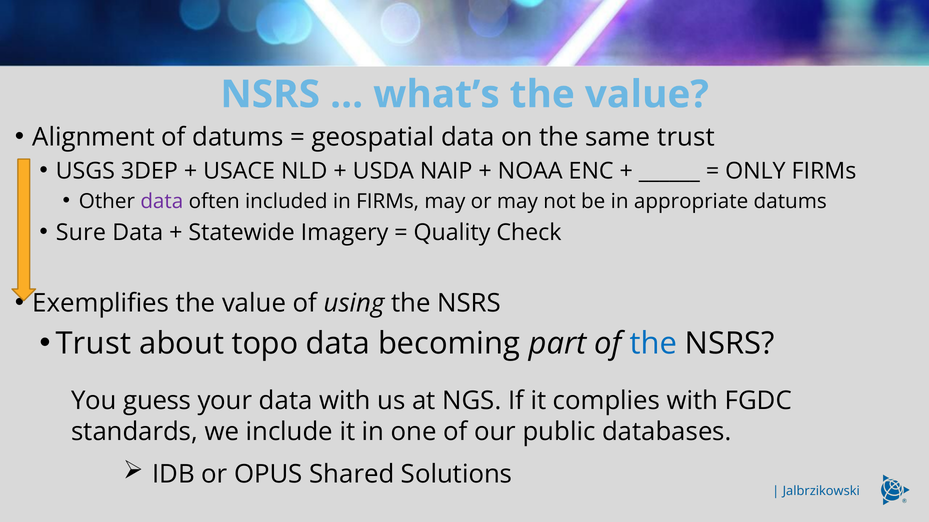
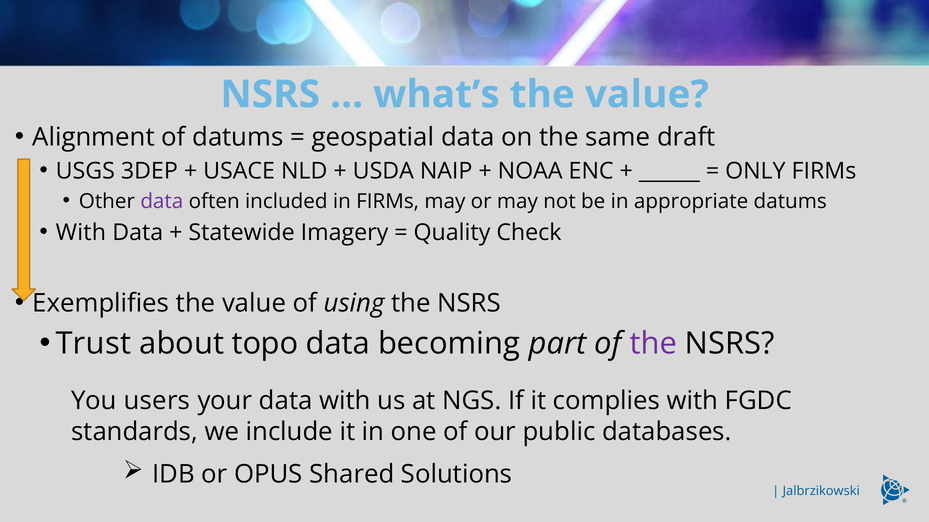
same trust: trust -> draft (686, 137)
Sure: Sure -> With (81, 233)
the colour: blue -> purple (653, 344)
guess: guess -> users (157, 401)
